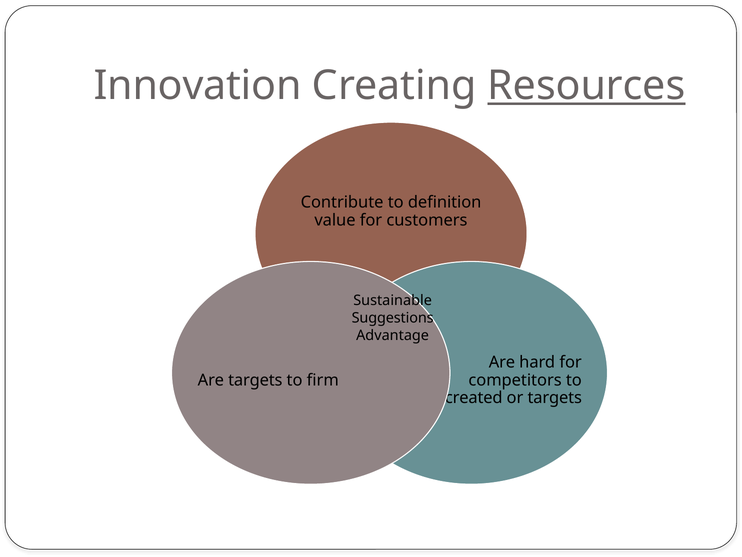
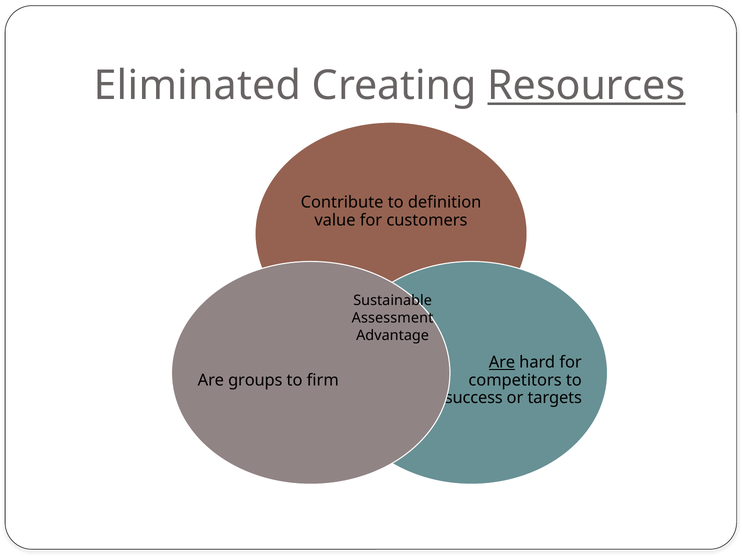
Innovation: Innovation -> Eliminated (197, 86)
Suggestions: Suggestions -> Assessment (393, 318)
Are underline: none -> present (502, 362)
Are targets: targets -> groups (255, 380)
created: created -> success (474, 398)
